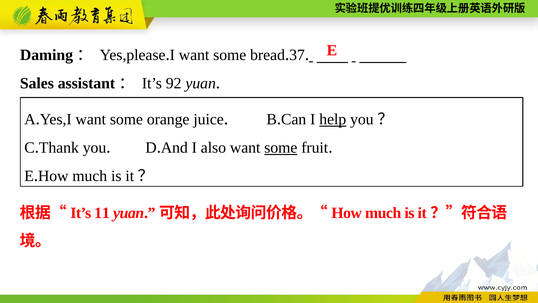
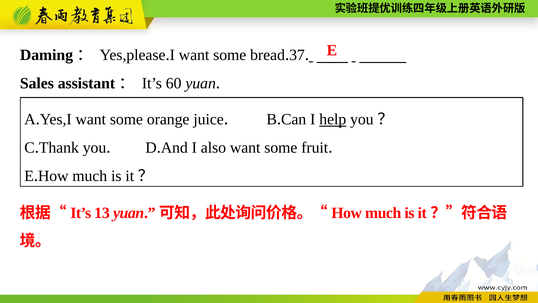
92: 92 -> 60 (174, 83)
some underline: present -> none (281, 148)
11: 11 -> 13 (102, 213)
